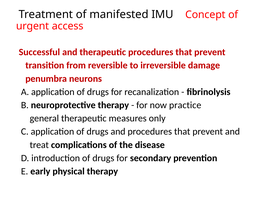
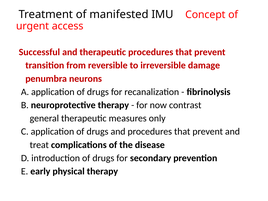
practice: practice -> contrast (185, 105)
